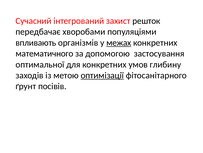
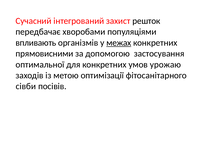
математичного: математичного -> прямовисними (44, 53)
глибину: глибину -> урожаю (165, 64)
оптимізації underline: present -> none (102, 75)
ґрунт: ґрунт -> сівби (26, 86)
